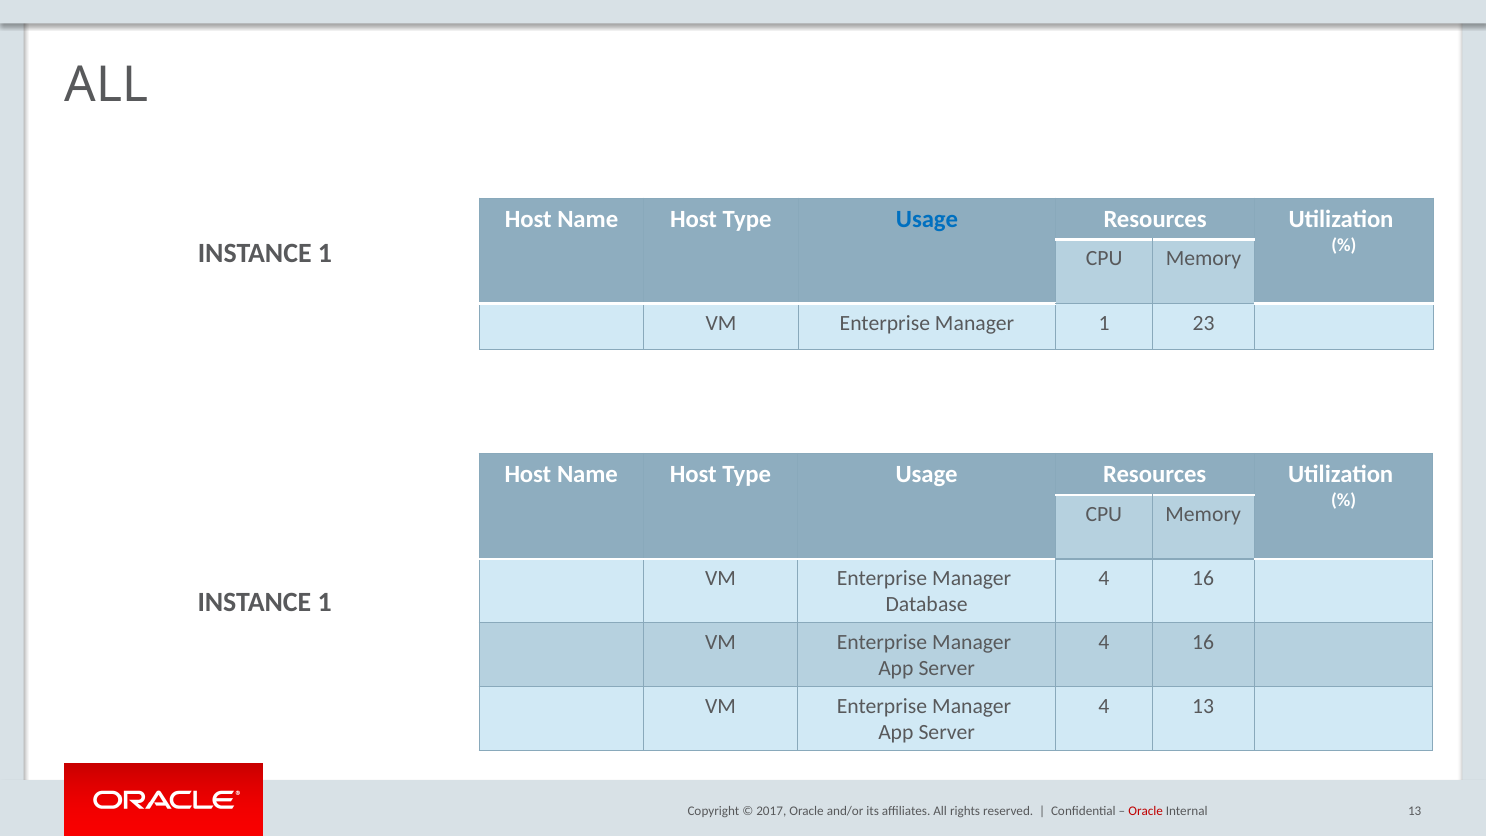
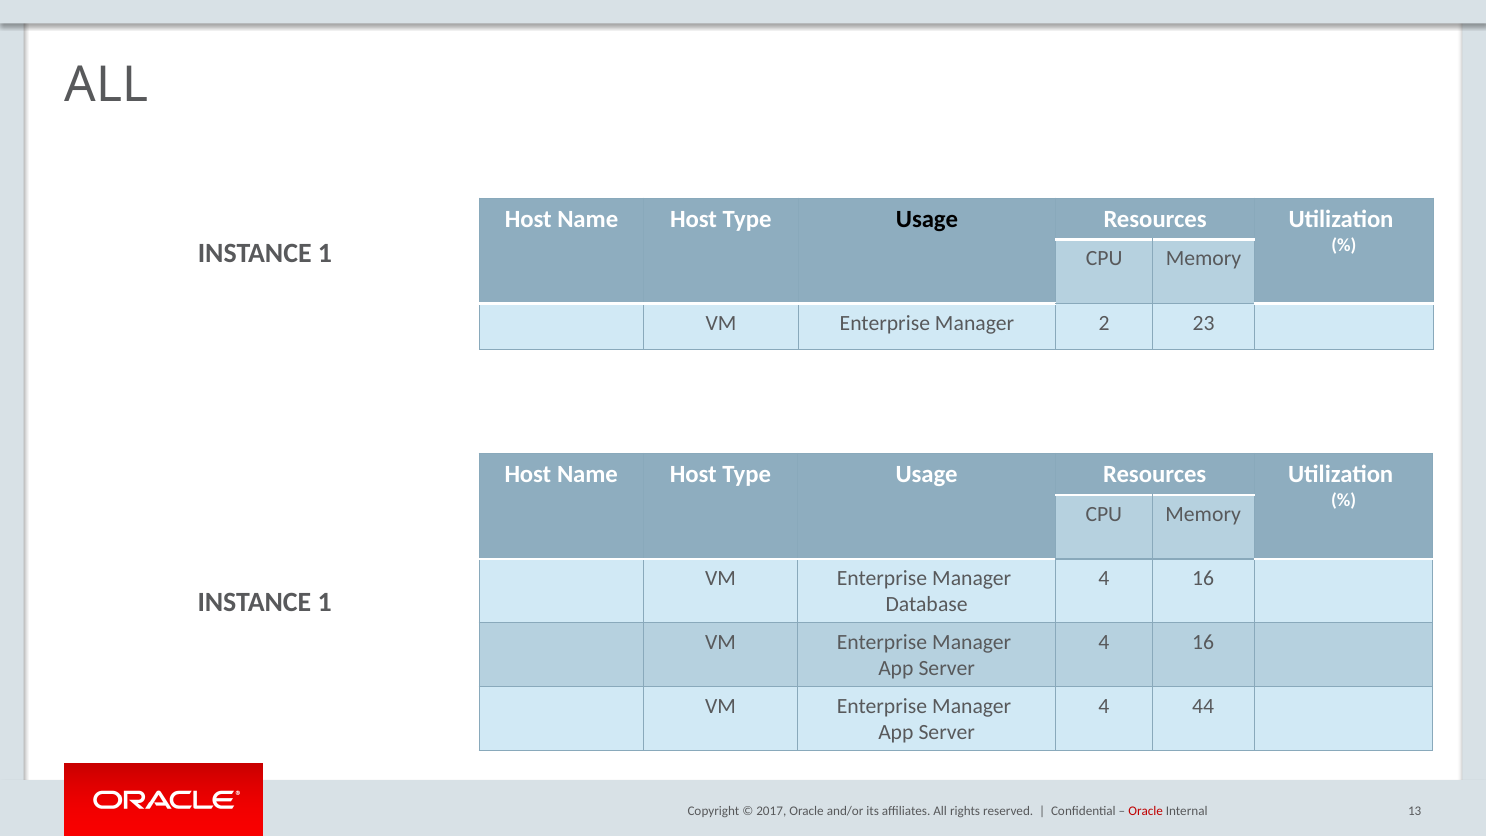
Usage colour: blue -> black (927, 219)
Manager 1: 1 -> 2 (1104, 323)
4 13: 13 -> 44 (1203, 706)
